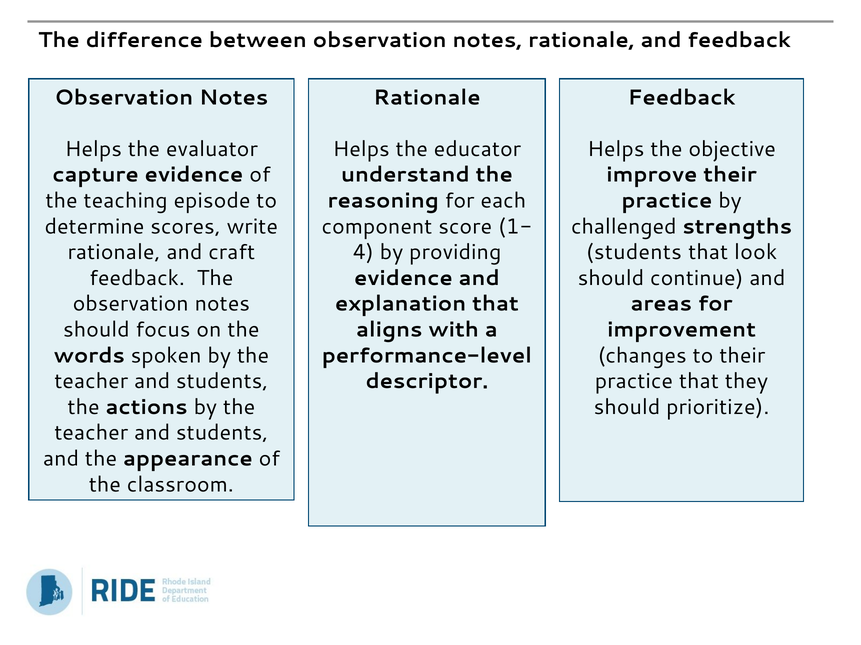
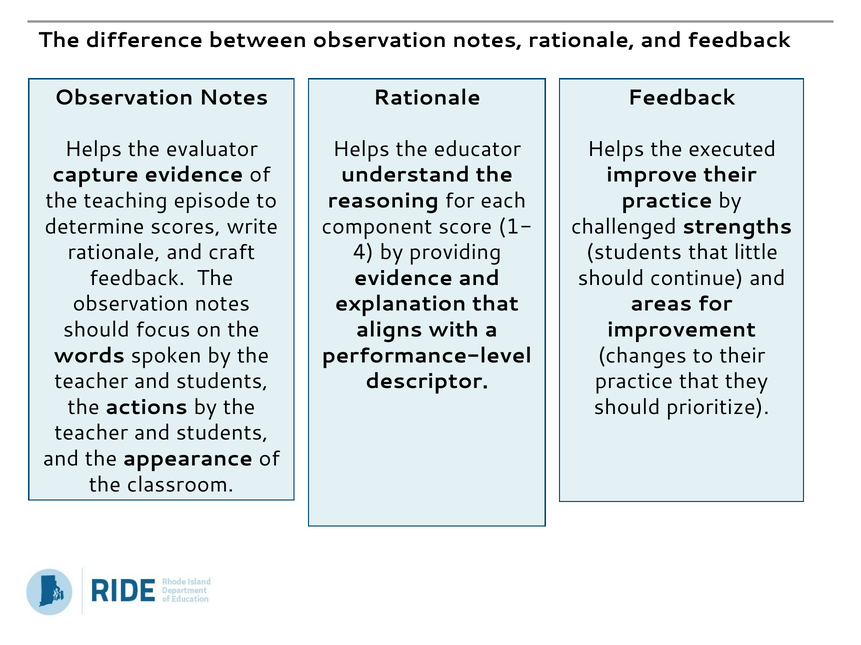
objective: objective -> executed (732, 149)
look: look -> little (756, 253)
